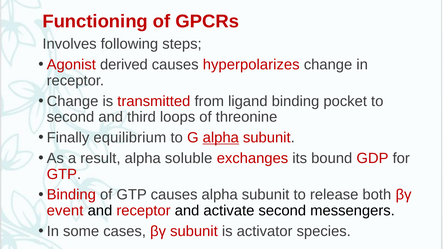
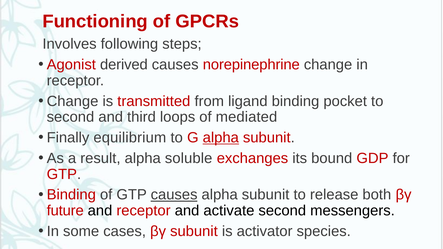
hyperpolarizes: hyperpolarizes -> norepinephrine (251, 65)
threonine: threonine -> mediated (246, 117)
causes underline: none -> present (174, 195)
event: event -> future (65, 211)
